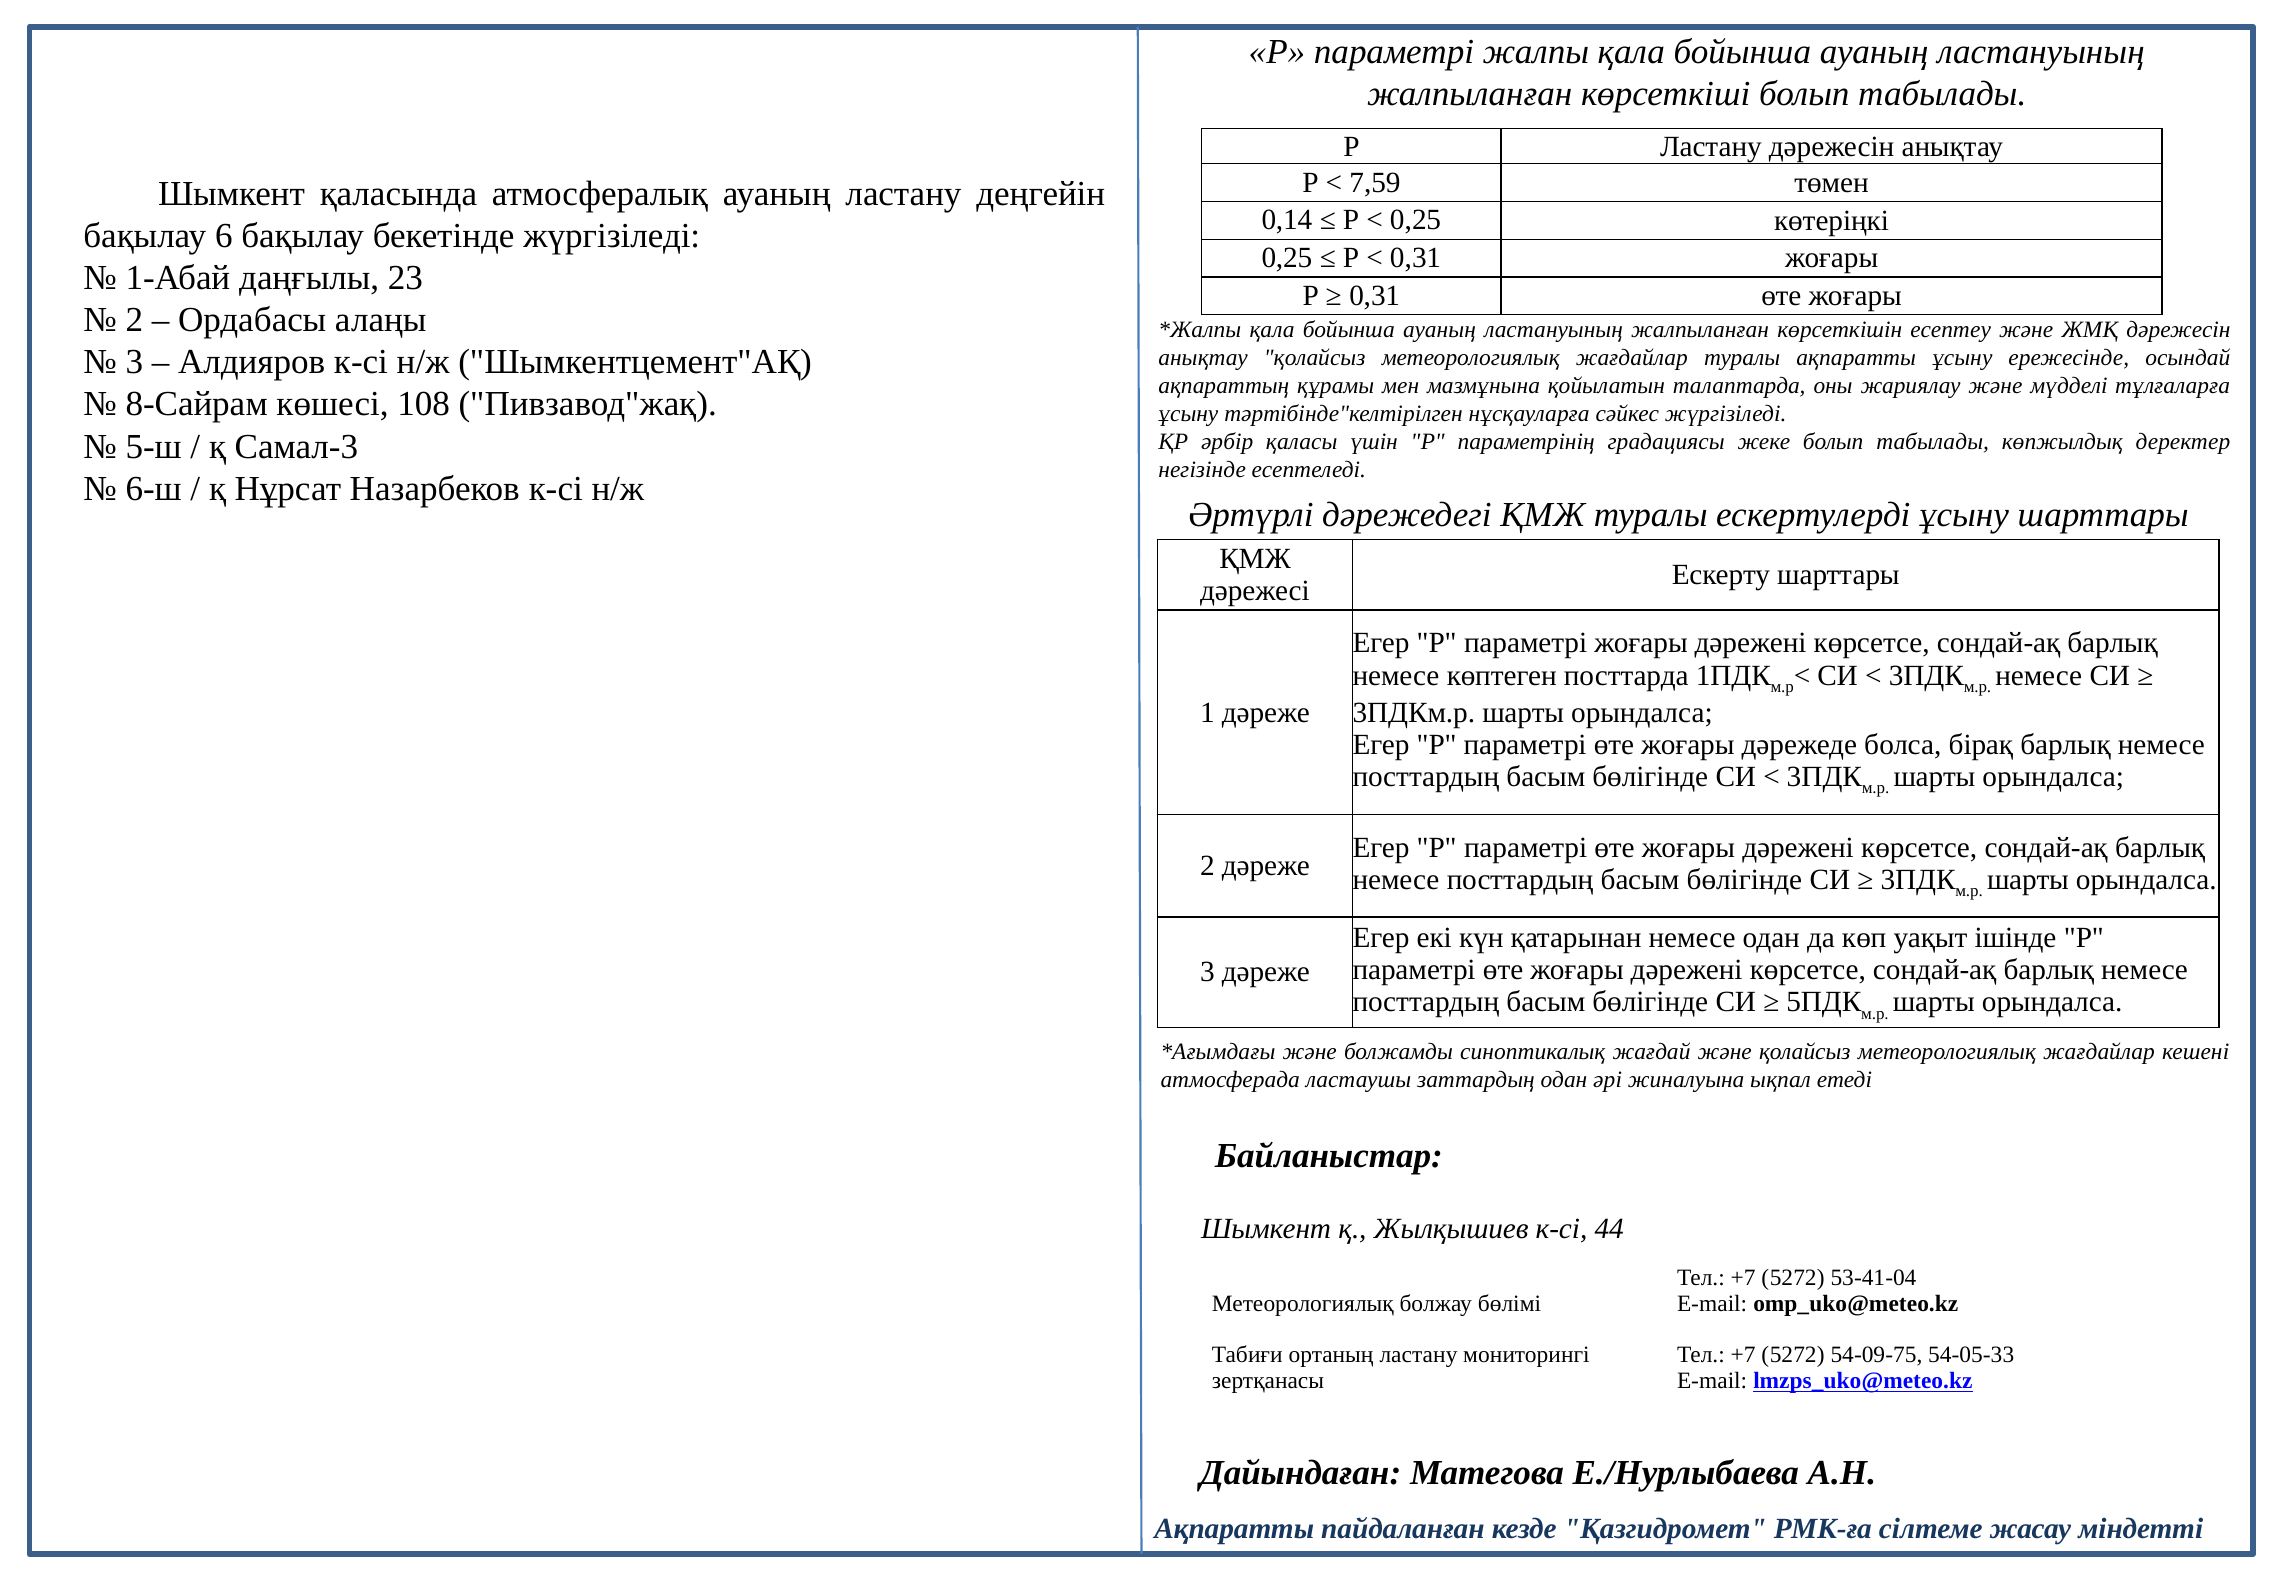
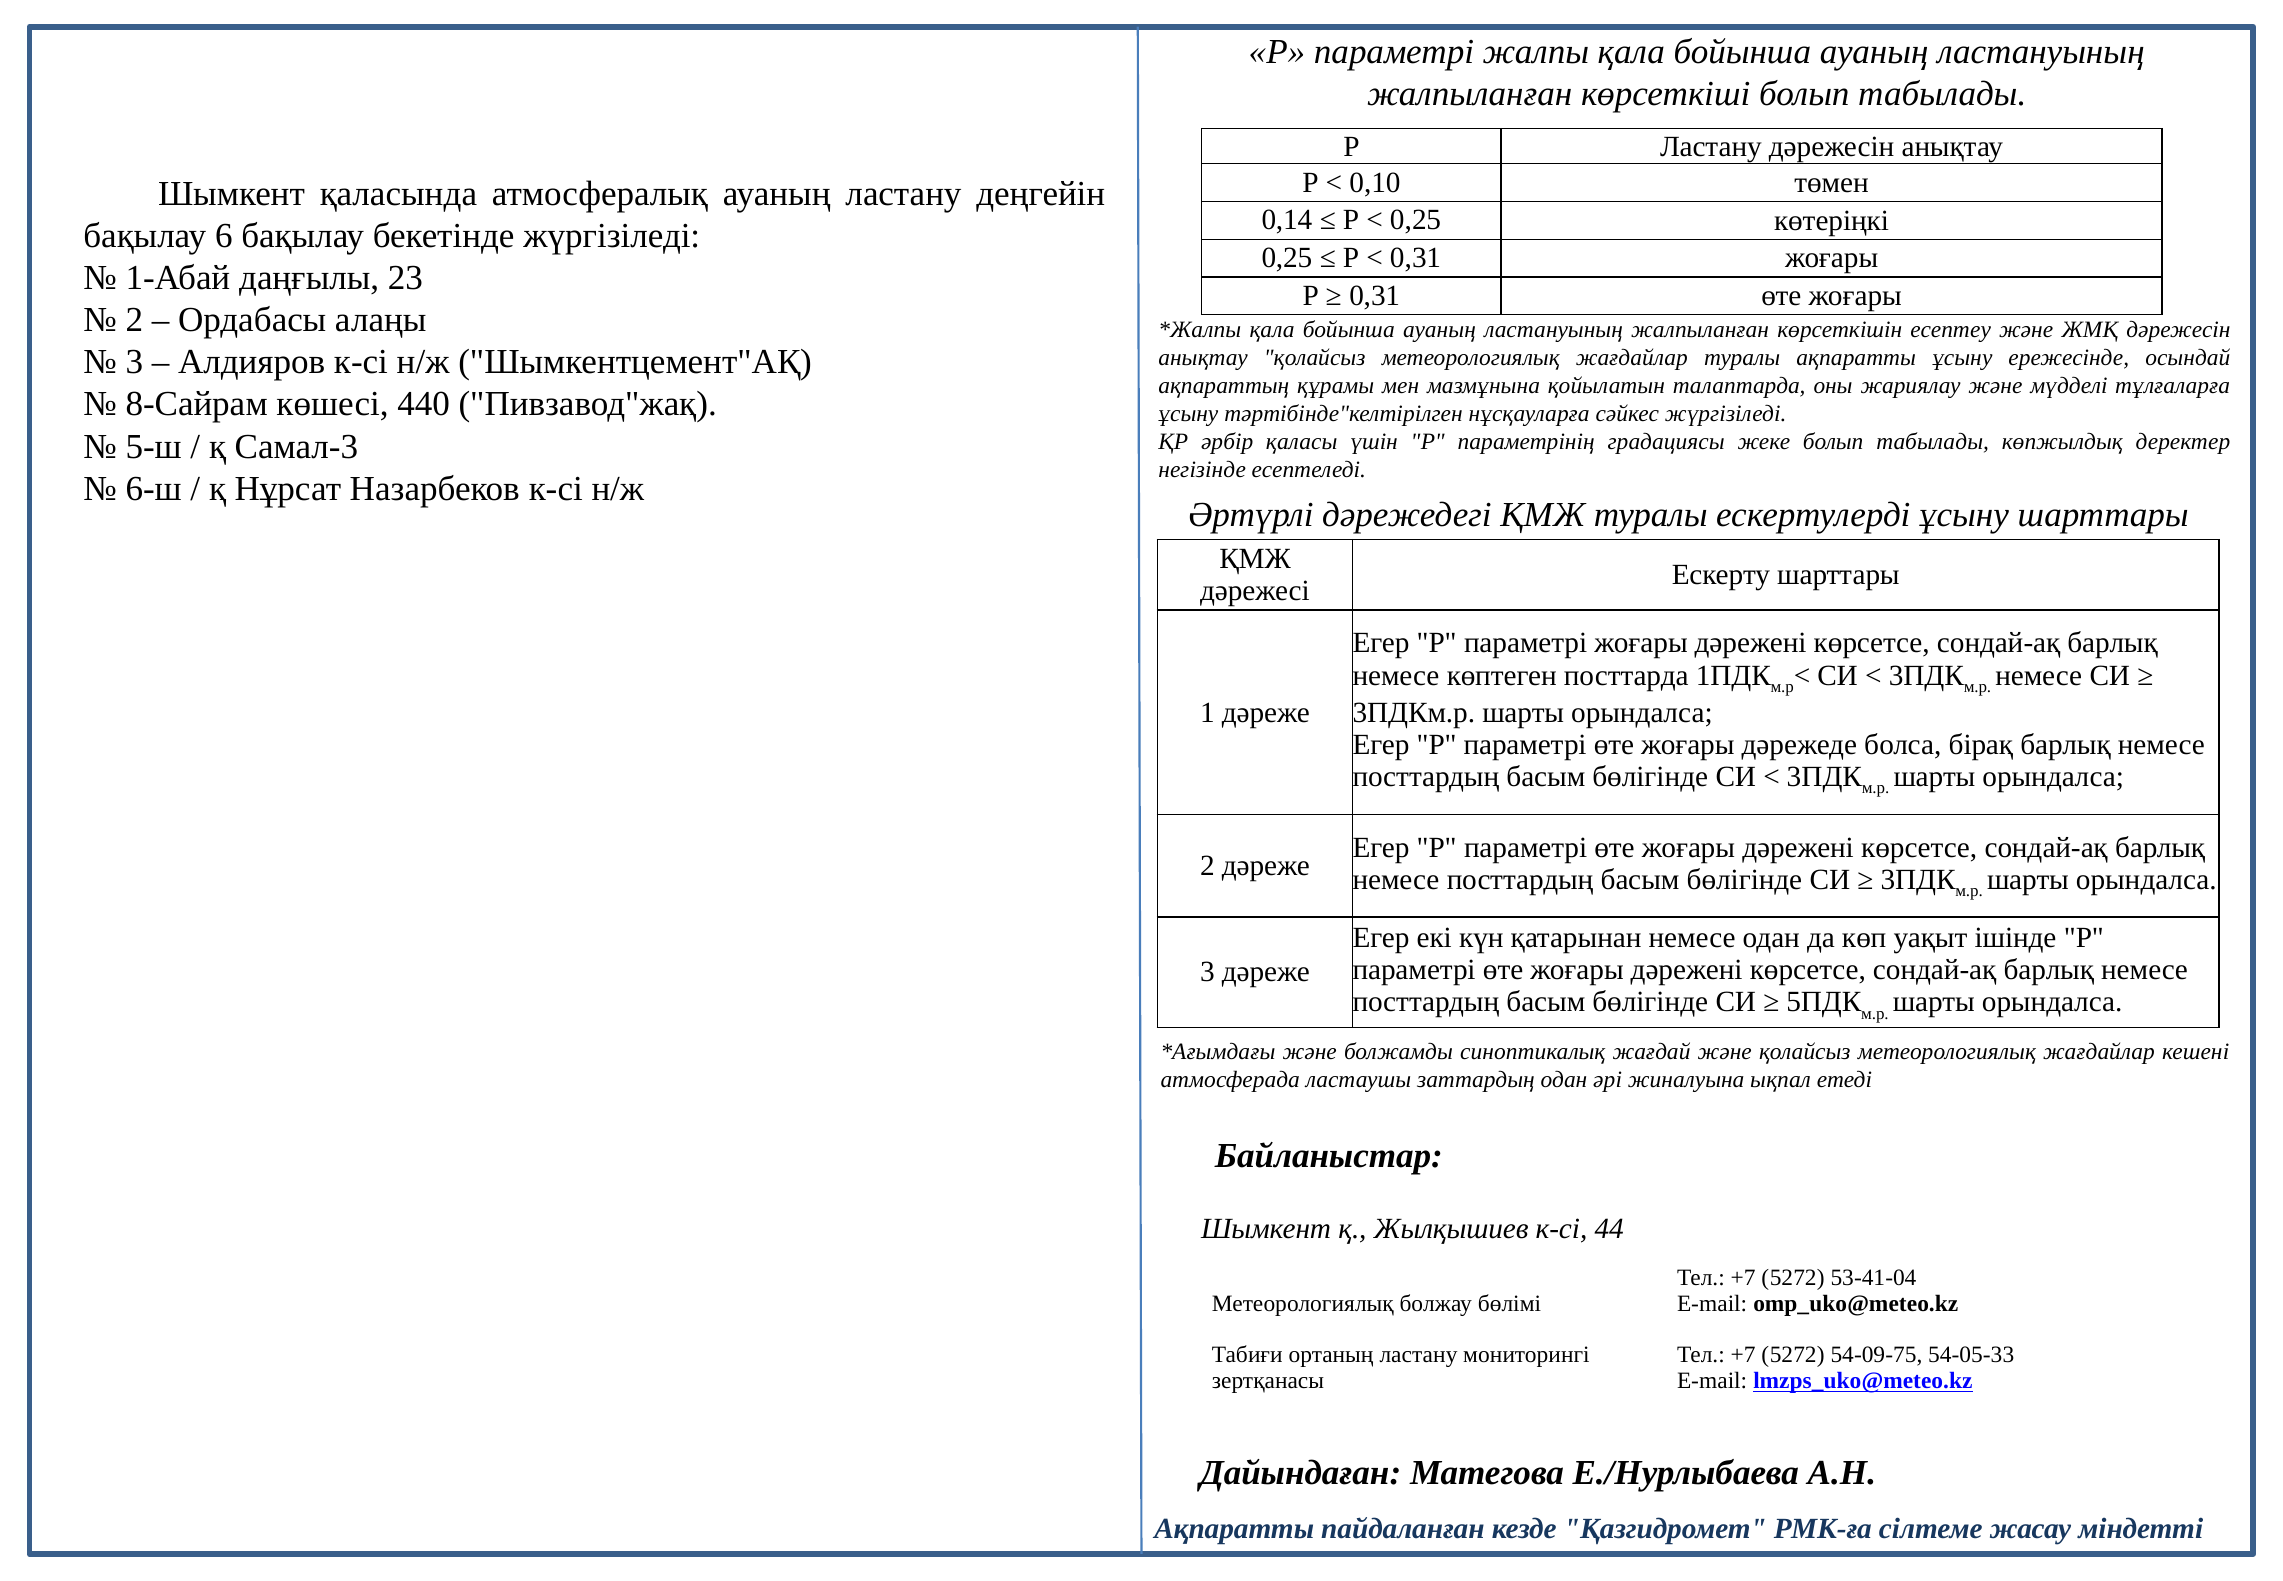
7,59: 7,59 -> 0,10 (1375, 182)
108: 108 -> 440 (424, 404)
